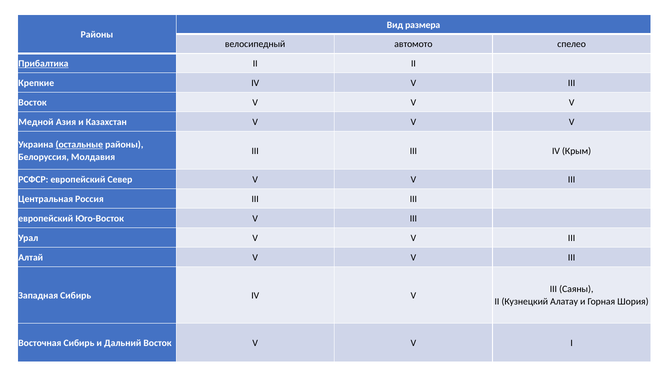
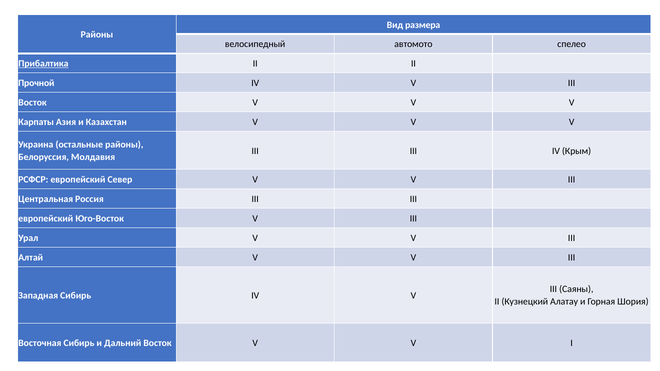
Крепкие: Крепкие -> Прочной (36, 83)
Медной: Медной -> Карпаты (36, 122)
остальные underline: present -> none (79, 145)
